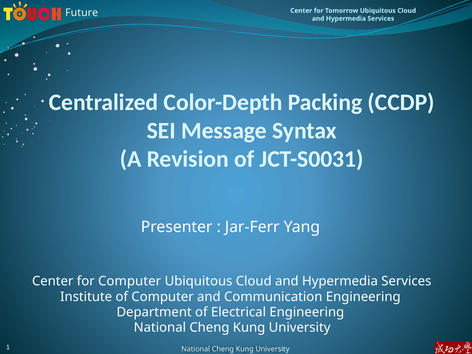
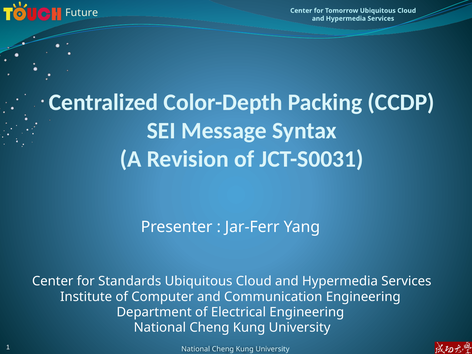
for Computer: Computer -> Standards (130, 281)
